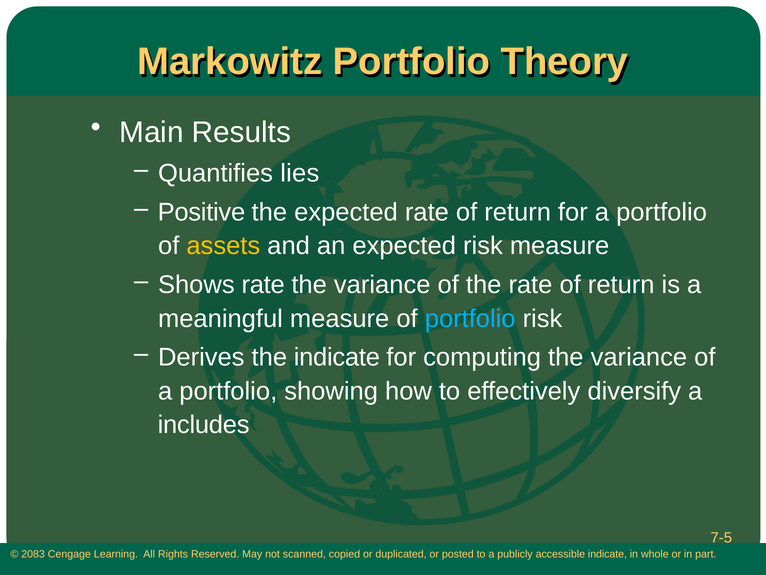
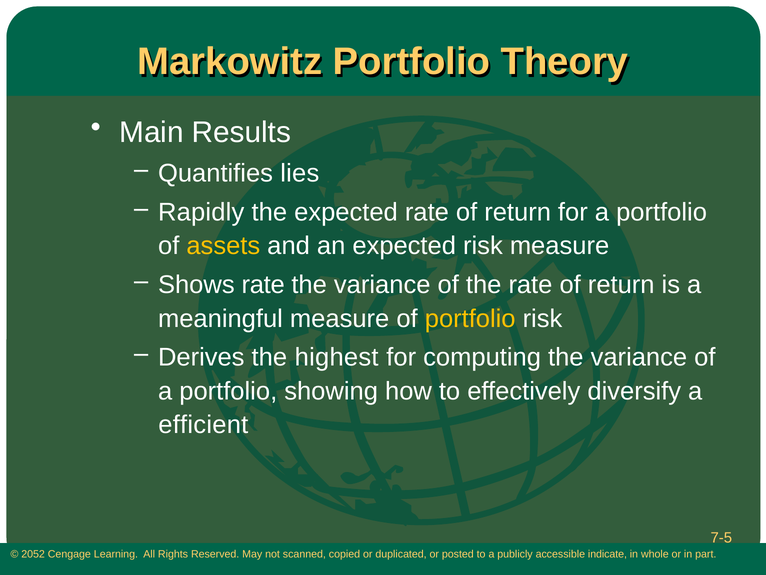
Positive: Positive -> Rapidly (201, 212)
portfolio colour: light blue -> yellow (470, 318)
the indicate: indicate -> highest (337, 357)
includes: includes -> efficient (203, 424)
2083: 2083 -> 2052 (33, 554)
